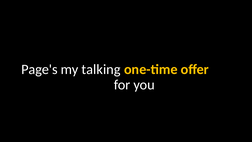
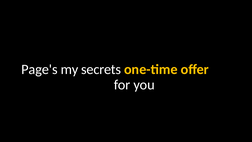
talking: talking -> secrets (101, 69)
